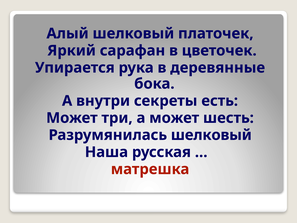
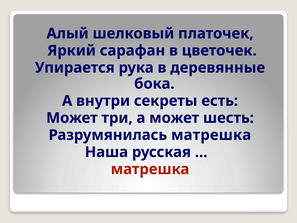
Разрумянилась шелковый: шелковый -> матрешка (211, 135)
